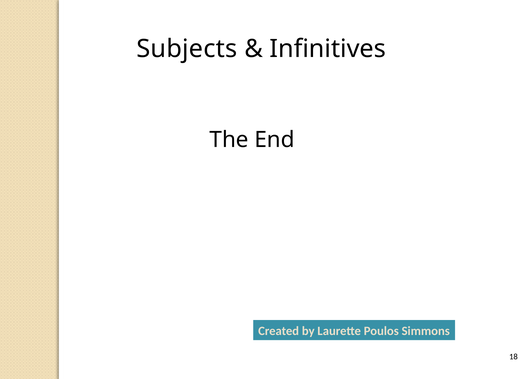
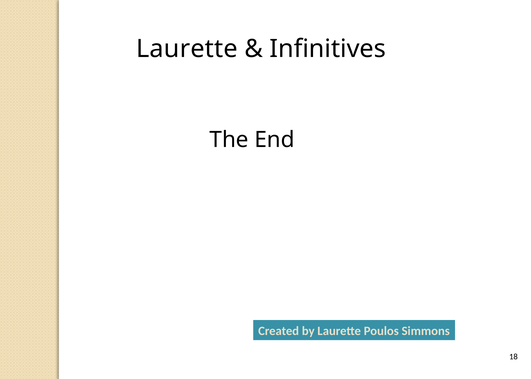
Subjects: Subjects -> Laurette (187, 49)
